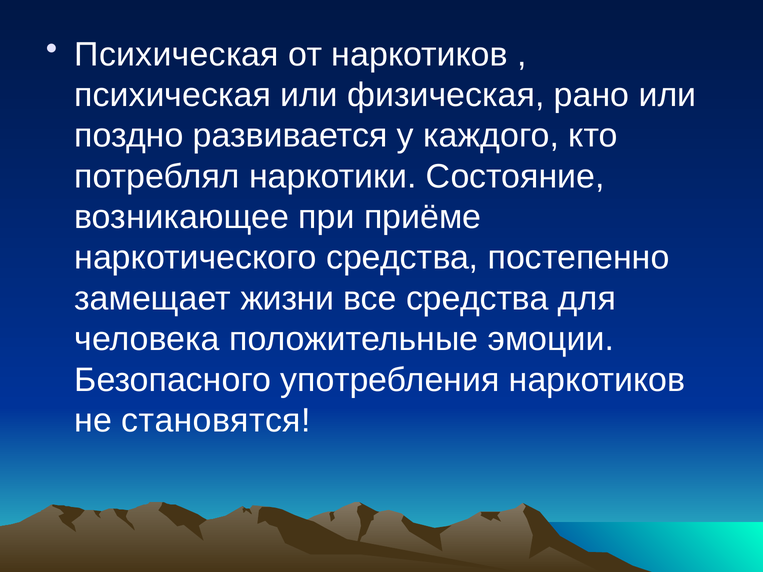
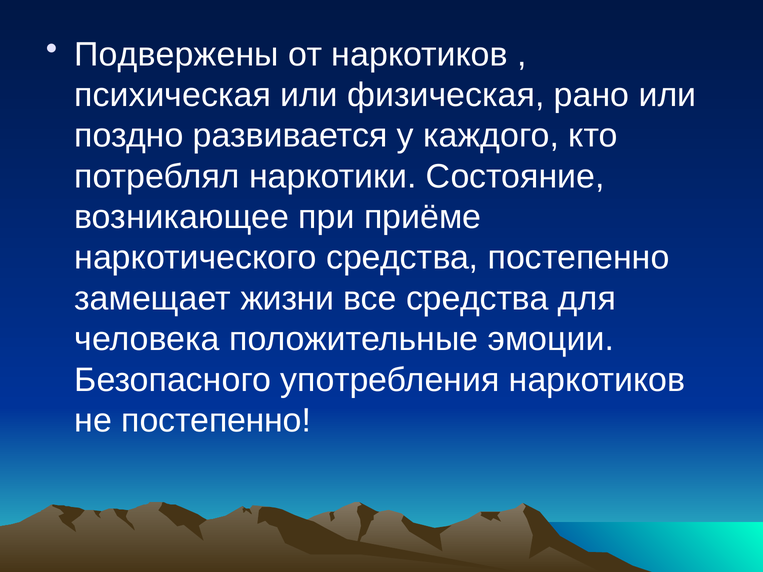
Психическая: Психическая -> Подвержены (177, 54)
не становятся: становятся -> постепенно (216, 421)
